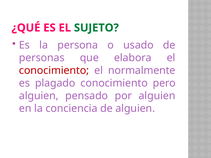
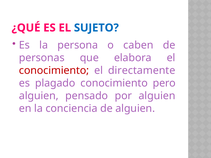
SUJETO colour: green -> blue (96, 28)
usado: usado -> caben (138, 45)
normalmente: normalmente -> directamente (142, 71)
